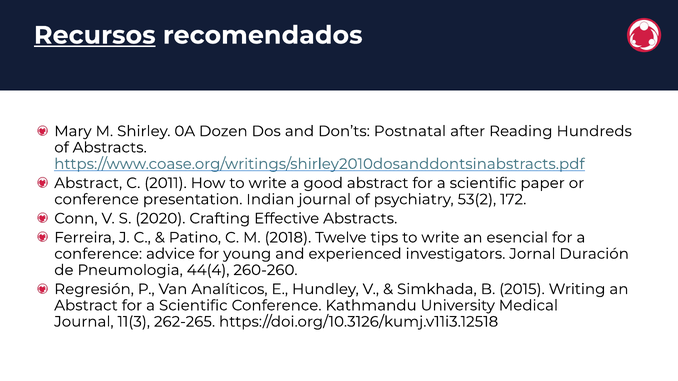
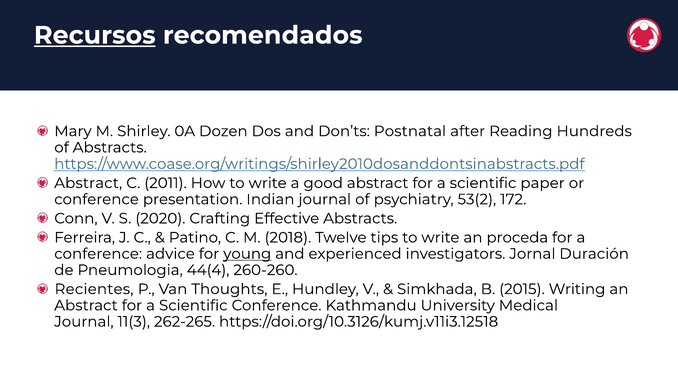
esencial: esencial -> proceda (517, 238)
young underline: none -> present (247, 254)
Regresión: Regresión -> Recientes (94, 289)
Analíticos: Analíticos -> Thoughts (229, 289)
